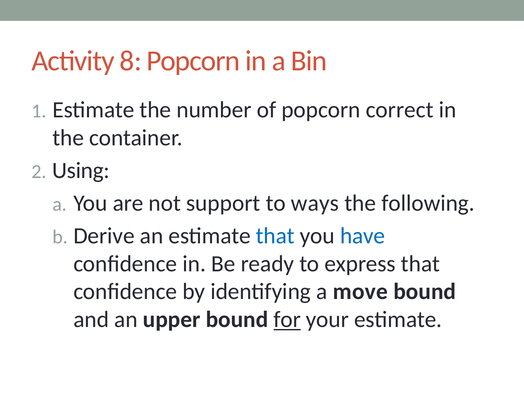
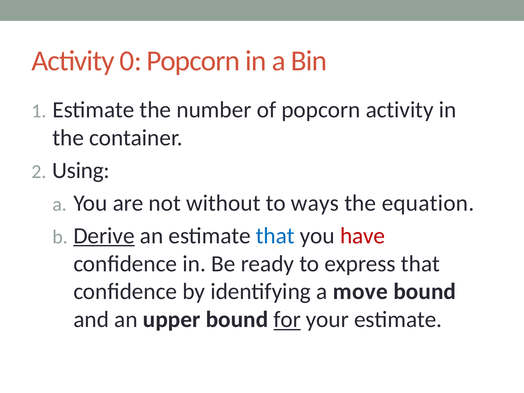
8: 8 -> 0 (131, 61)
popcorn correct: correct -> activity (400, 110)
support: support -> without (223, 203)
following: following -> equation (428, 203)
Derive underline: none -> present (104, 236)
have colour: blue -> red (363, 236)
